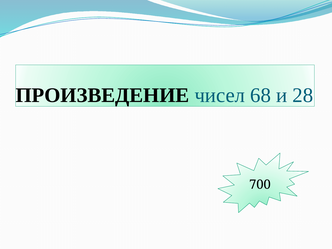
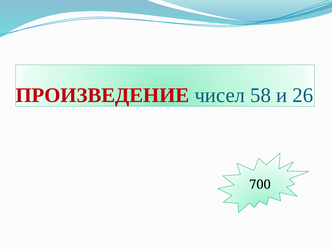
ПРОИЗВЕДЕНИЕ colour: black -> red (102, 95)
68: 68 -> 58 (261, 95)
28: 28 -> 26 (303, 95)
